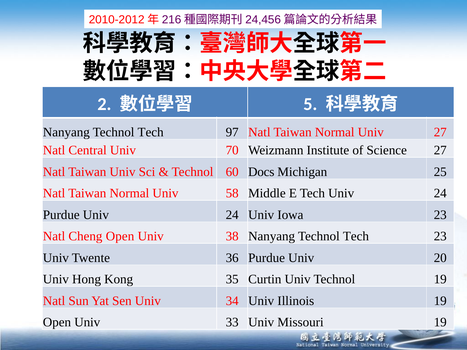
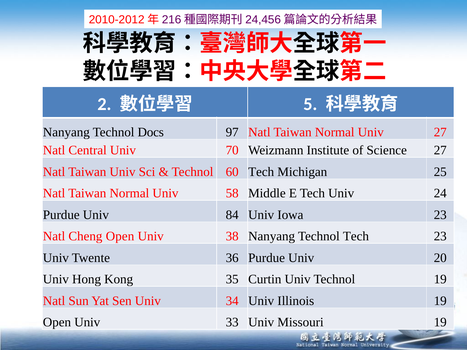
Tech: Tech -> Docs (151, 132)
60 Docs: Docs -> Tech (261, 172)
Purdue Univ 24: 24 -> 84 (232, 215)
